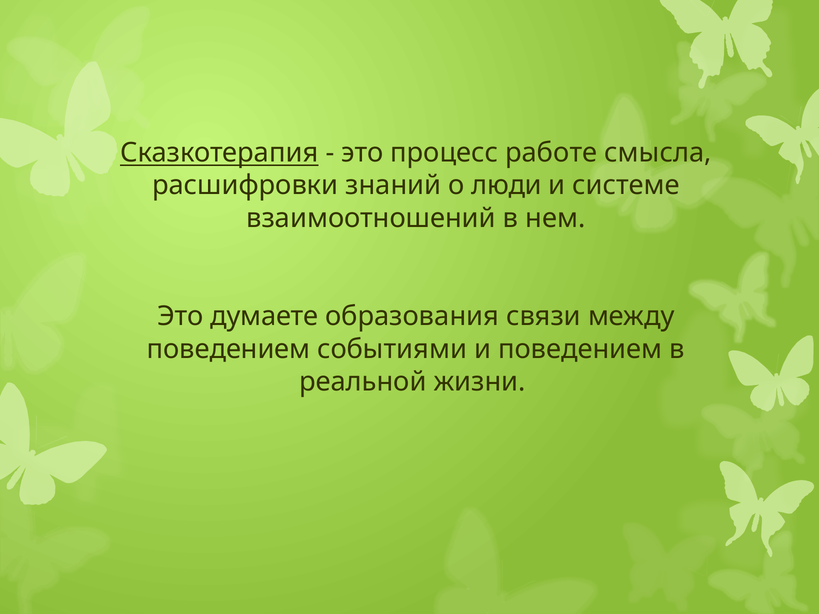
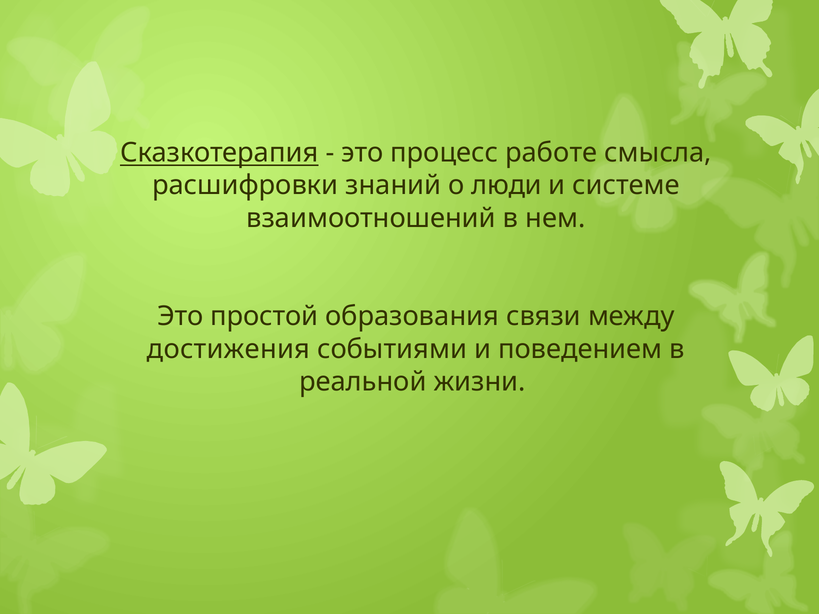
думаете: думаете -> простой (264, 317)
поведением: поведением -> достижения (228, 349)
